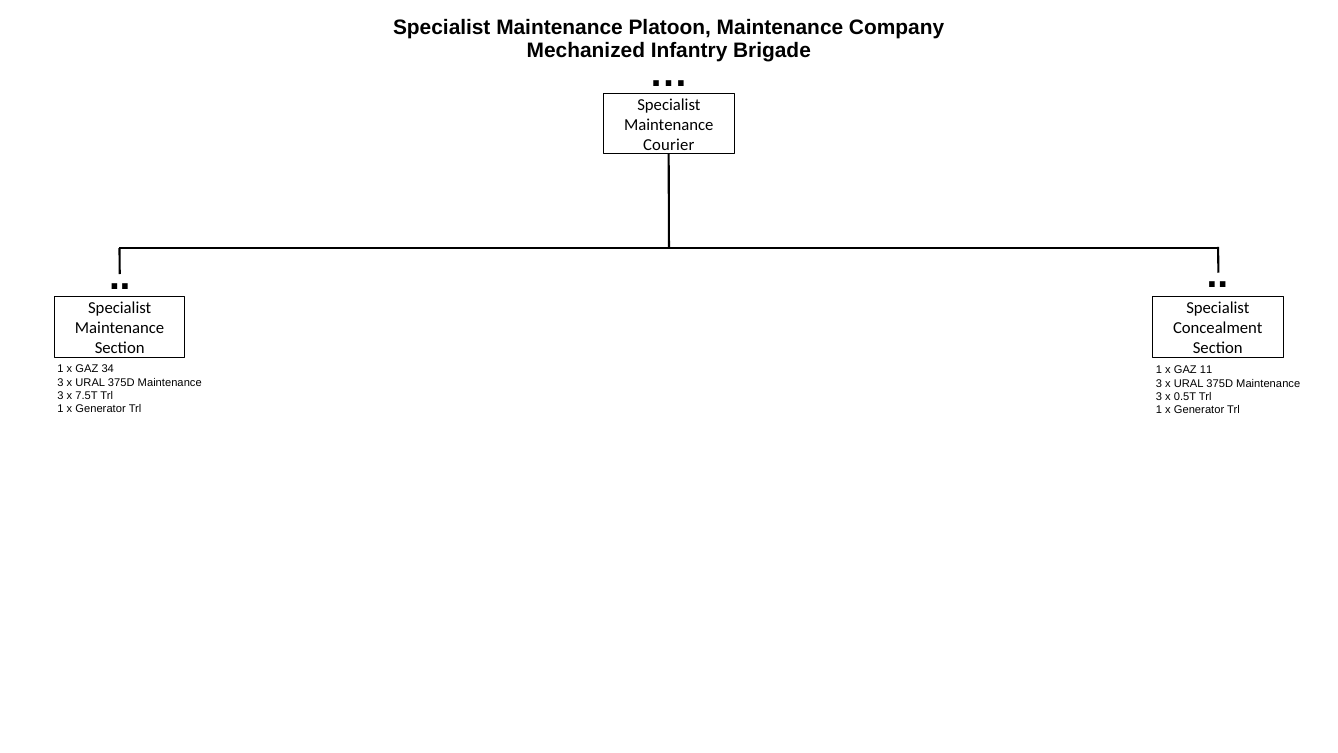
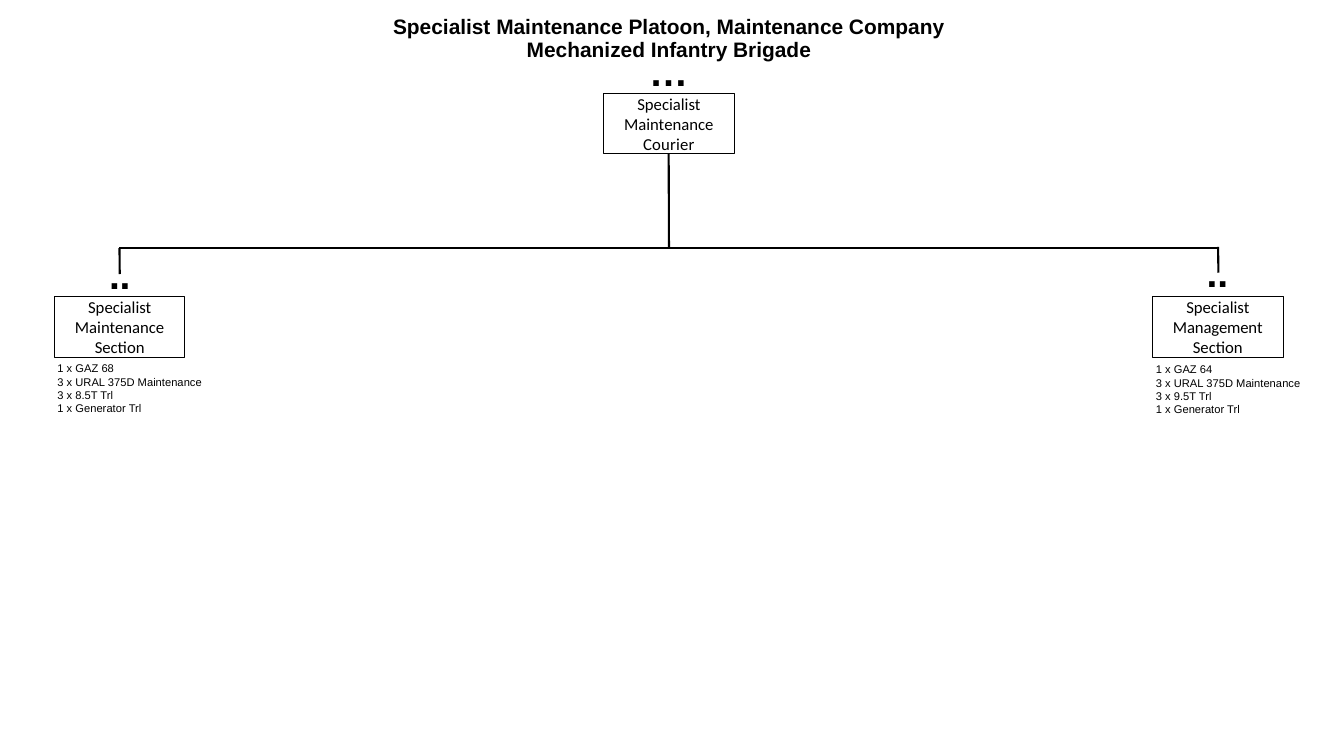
Concealment: Concealment -> Management (1218, 328)
34: 34 -> 68 (108, 369)
11: 11 -> 64 (1206, 370)
7.5T: 7.5T -> 8.5T (87, 396)
0.5T: 0.5T -> 9.5T (1185, 397)
